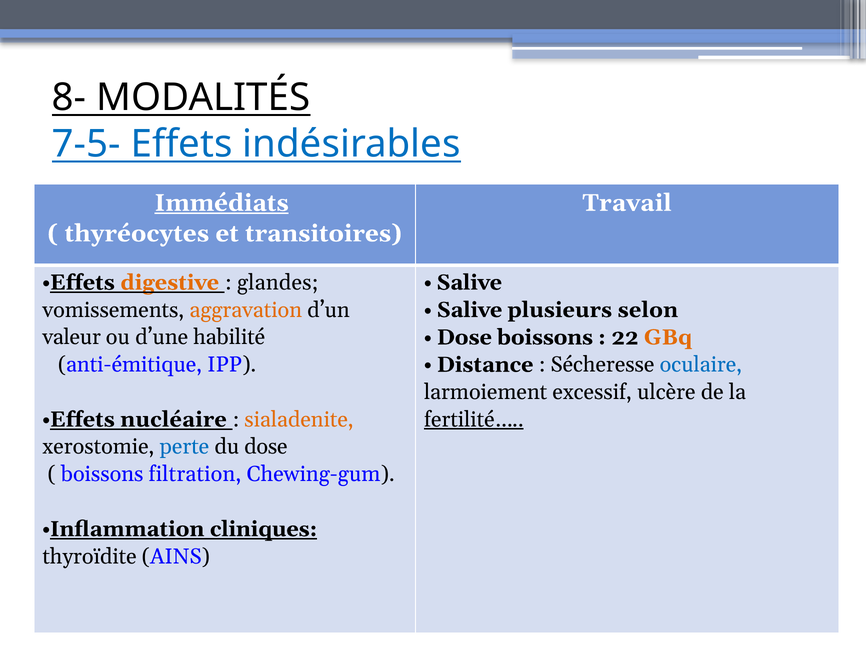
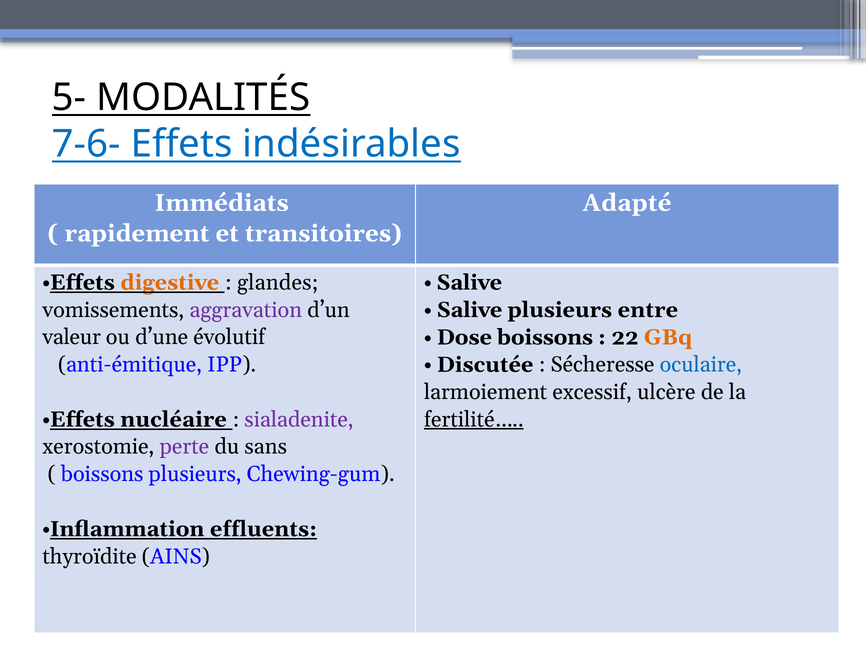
8-: 8- -> 5- (69, 98)
7-5-: 7-5- -> 7-6- (86, 144)
Immédiats underline: present -> none (222, 203)
Travail: Travail -> Adapté (627, 203)
thyréocytes: thyréocytes -> rapidement (137, 234)
selon: selon -> entre (648, 310)
aggravation colour: orange -> purple (246, 310)
habilité: habilité -> évolutif (229, 338)
Distance: Distance -> Discutée (485, 365)
sialadenite colour: orange -> purple (299, 420)
perte colour: blue -> purple (184, 447)
du dose: dose -> sans (266, 447)
boissons filtration: filtration -> plusieurs (195, 475)
cliniques: cliniques -> effluents (264, 529)
